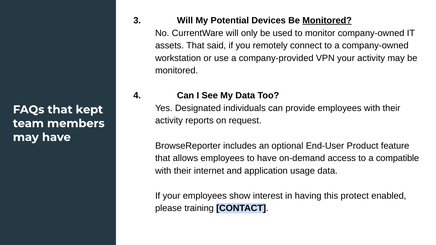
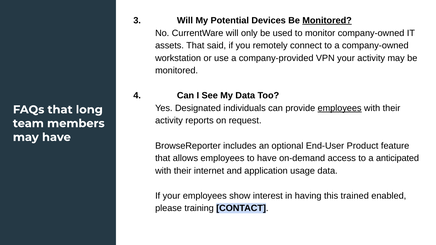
employees underline: none -> present (340, 108)
kept: kept -> long (89, 110)
compatible: compatible -> anticipated (397, 158)
protect: protect -> trained (355, 196)
